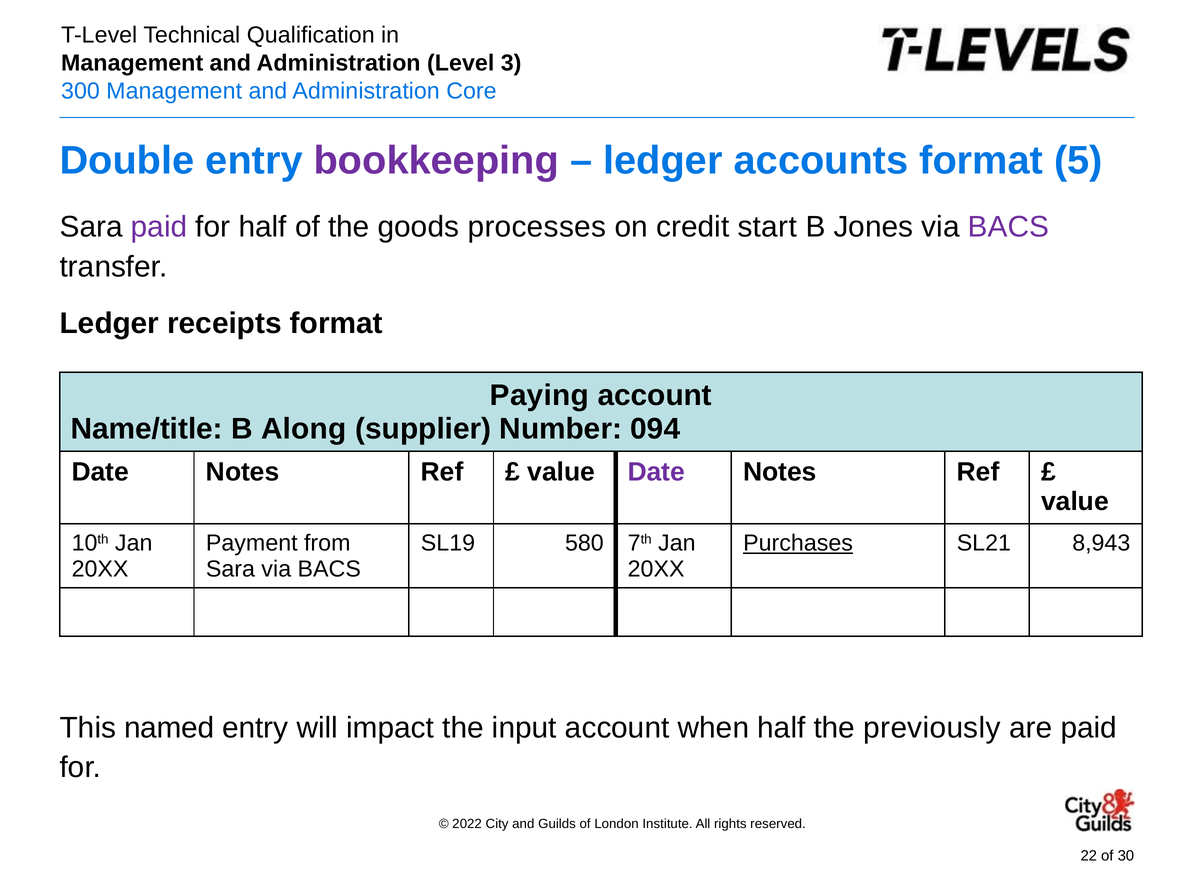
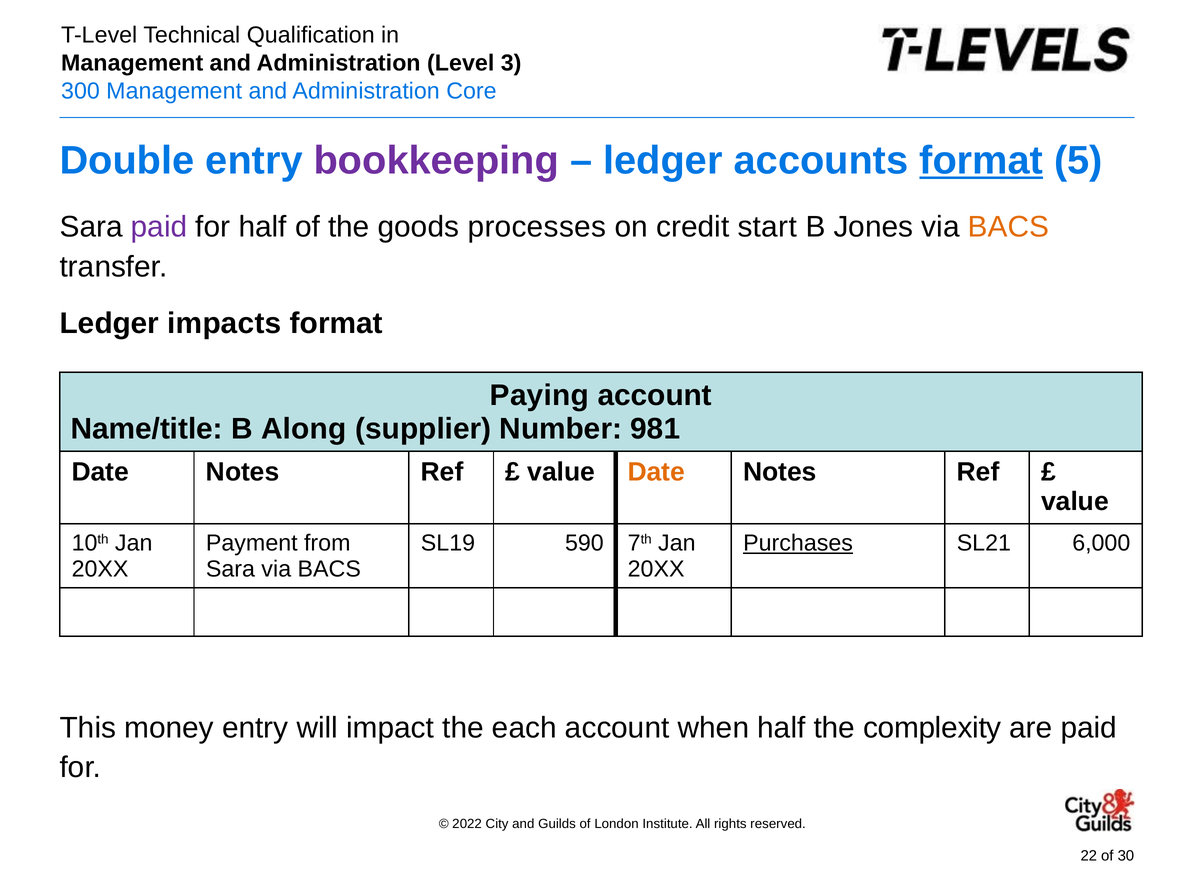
format underline: none -> present (981, 161)
BACS colour: purple -> orange (1009, 227)
receipts: receipts -> impacts (224, 323)
094: 094 -> 981 (655, 429)
Date colour: purple -> orange (656, 472)
580: 580 -> 590 (584, 544)
8,943: 8,943 -> 6,000 (1101, 544)
named: named -> money (169, 728)
input: input -> each (524, 728)
previously: previously -> complexity (932, 728)
